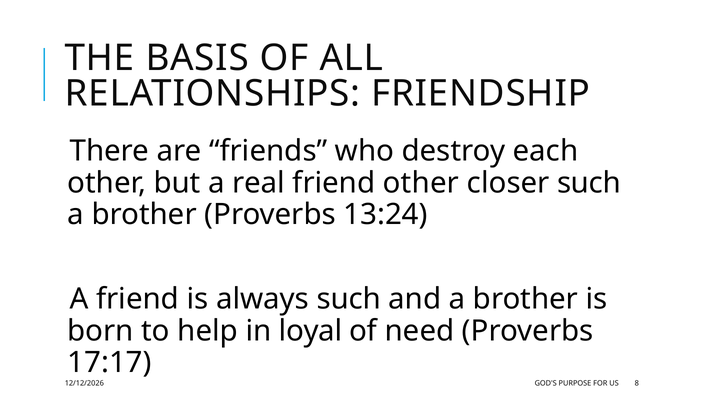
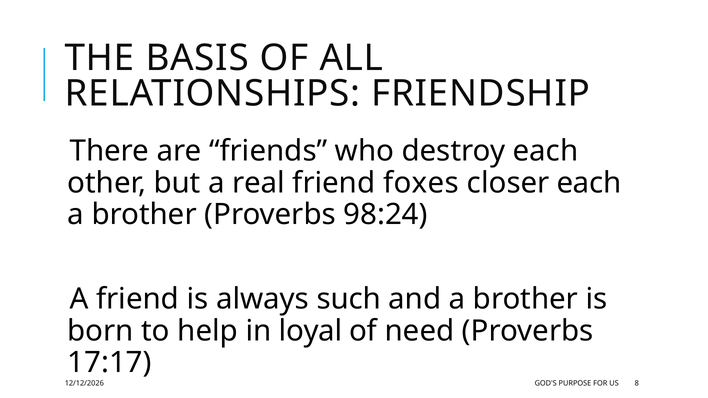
friend other: other -> foxes (421, 183)
closer such: such -> each (589, 183)
13:24: 13:24 -> 98:24 (386, 215)
